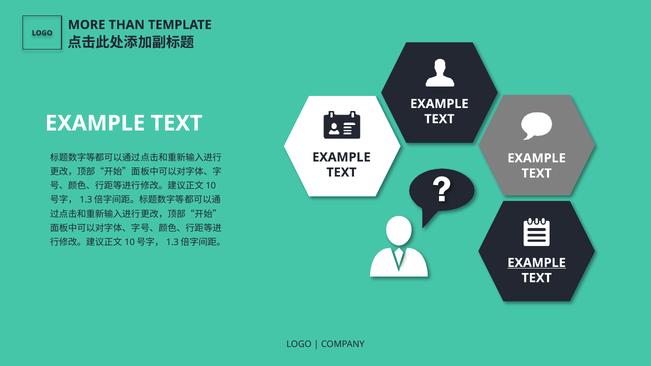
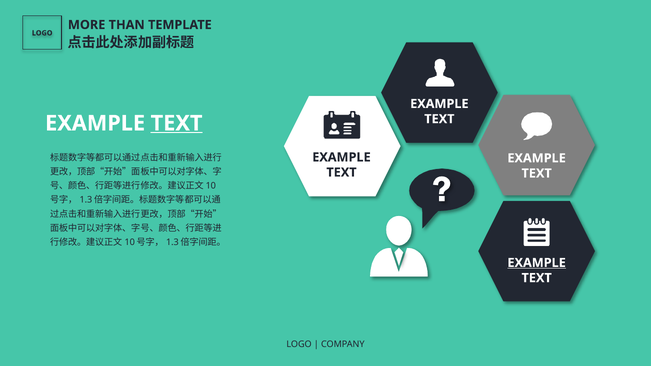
TEXT underline: none -> present (177, 123)
